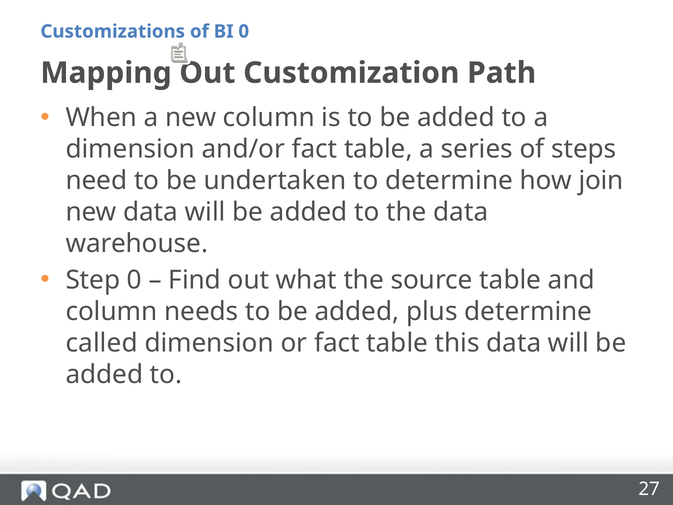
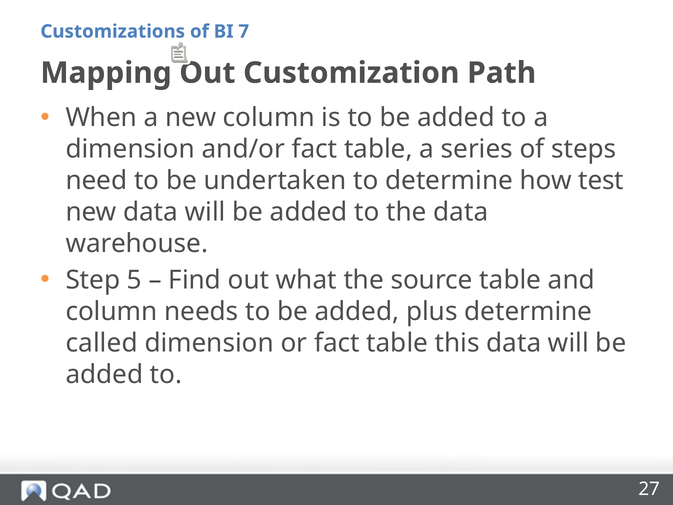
BI 0: 0 -> 7 (244, 31)
join: join -> test (601, 181)
Step 0: 0 -> 5 (134, 280)
